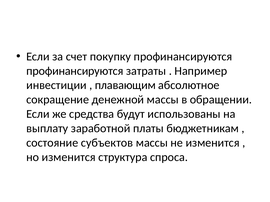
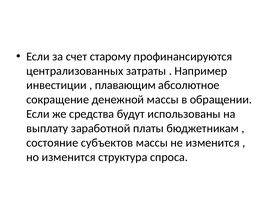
покупку: покупку -> старому (110, 57)
профинансируются: профинансируются -> централизованных (75, 71)
